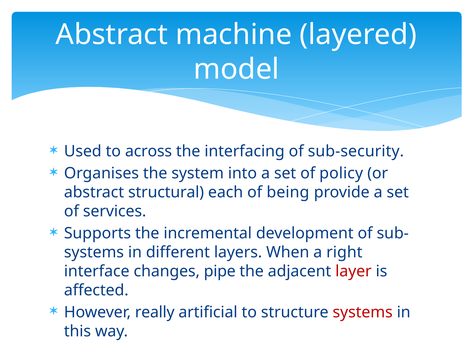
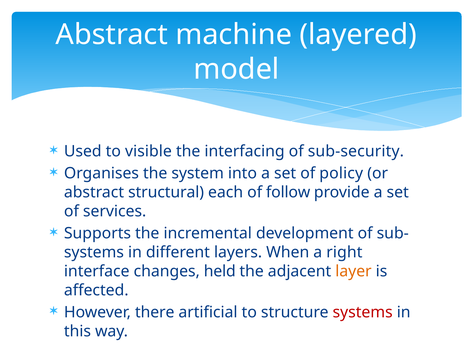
across: across -> visible (148, 151)
being: being -> follow (288, 192)
pipe: pipe -> held (220, 271)
layer colour: red -> orange (353, 271)
really: really -> there (155, 312)
